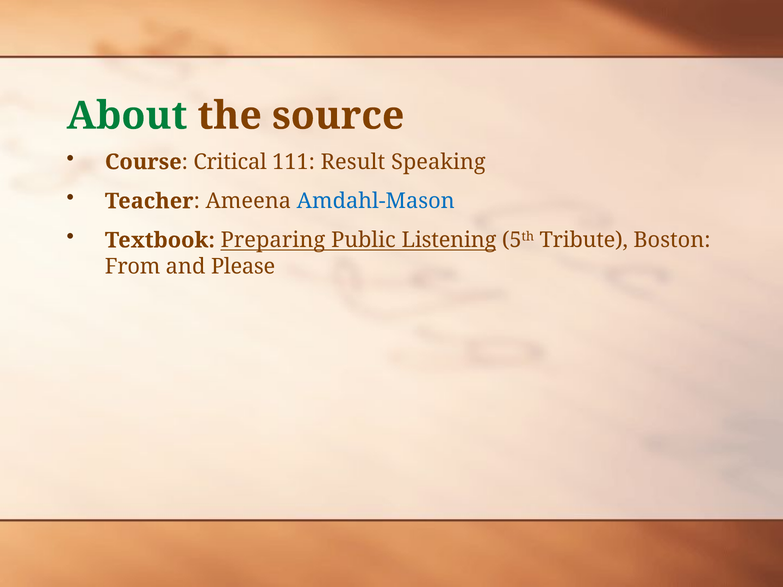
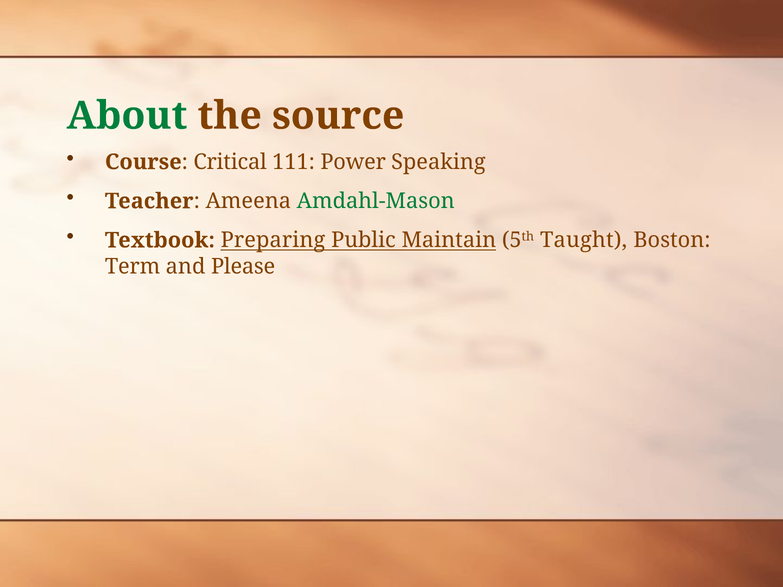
Result: Result -> Power (353, 162)
Amdahl-Mason colour: blue -> green (376, 201)
Listening: Listening -> Maintain (449, 240)
Tribute: Tribute -> Taught (584, 240)
From: From -> Term (133, 266)
